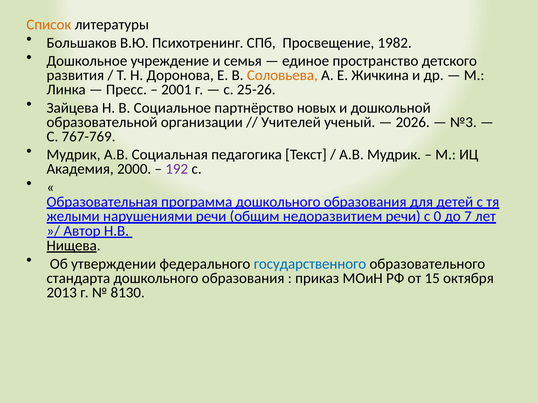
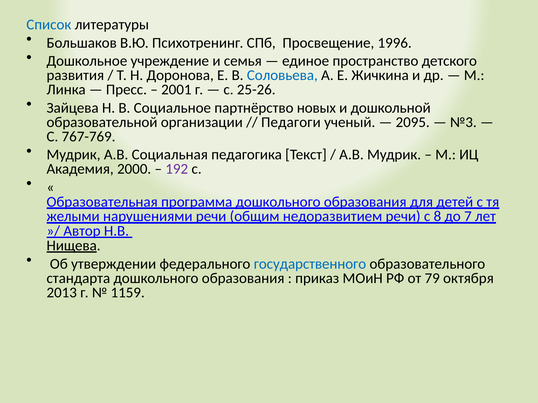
Список colour: orange -> blue (49, 25)
1982: 1982 -> 1996 (395, 43)
Соловьева colour: orange -> blue (282, 75)
Учителей: Учителей -> Педагоги (291, 122)
2026: 2026 -> 2095 (413, 122)
0: 0 -> 8 (437, 217)
15: 15 -> 79 (432, 278)
8130: 8130 -> 1159 (128, 293)
